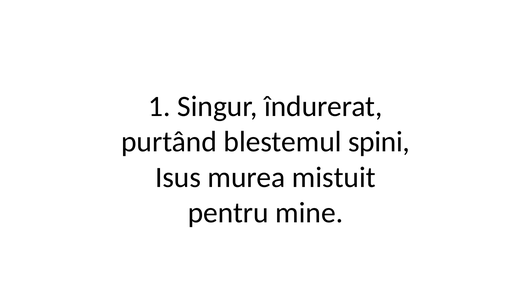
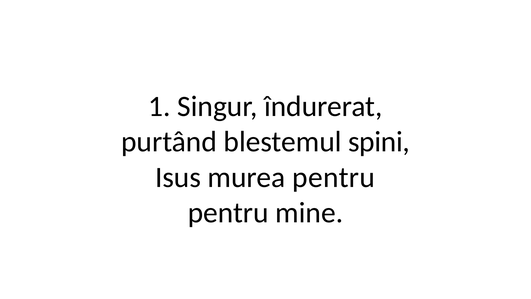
murea mistuit: mistuit -> pentru (334, 177)
